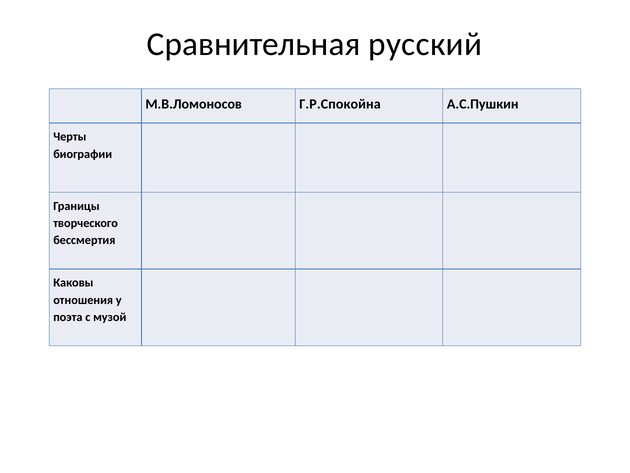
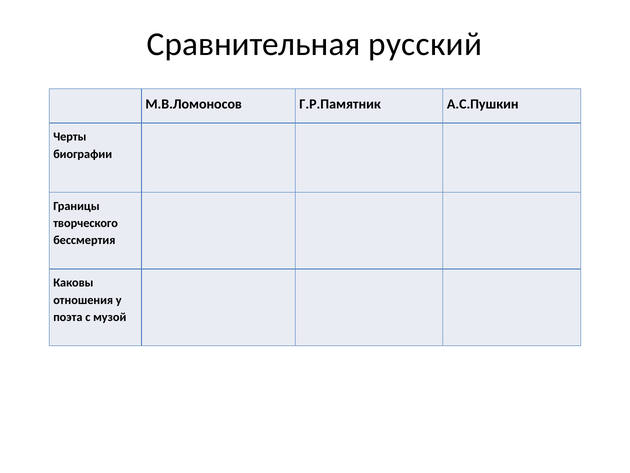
Г.Р.Спокойна: Г.Р.Спокойна -> Г.Р.Памятник (340, 104)
